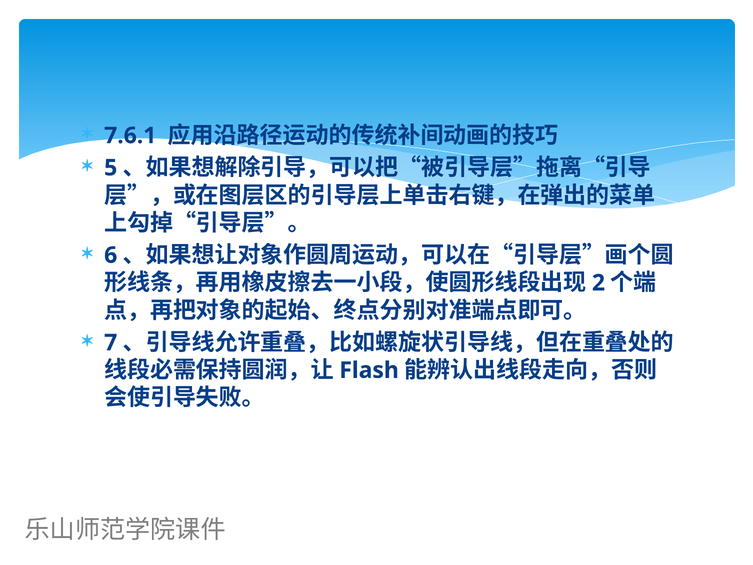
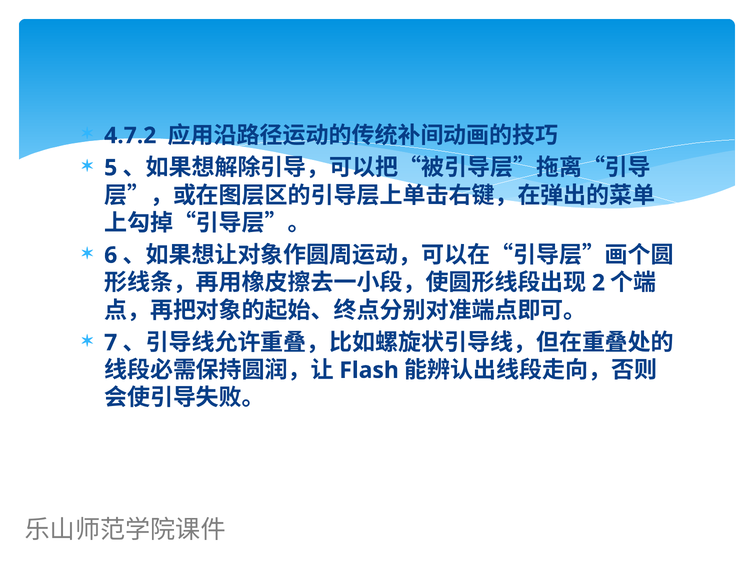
7.6.1: 7.6.1 -> 4.7.2 (130, 136)
